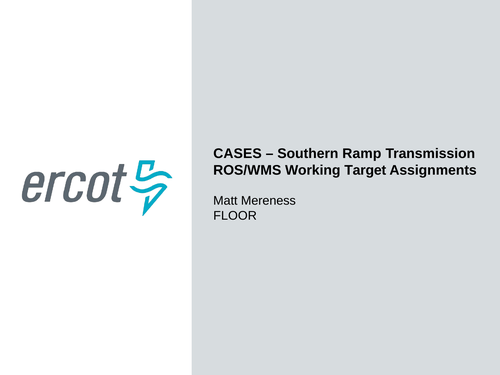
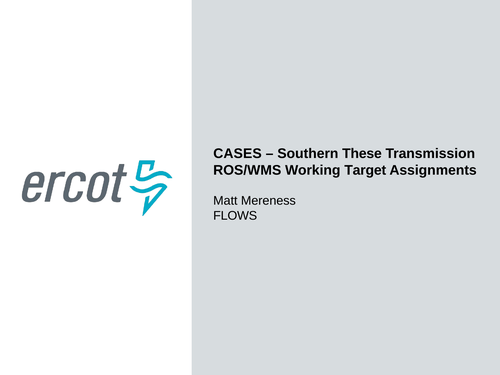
Ramp: Ramp -> These (362, 153)
FLOOR: FLOOR -> FLOWS (235, 216)
